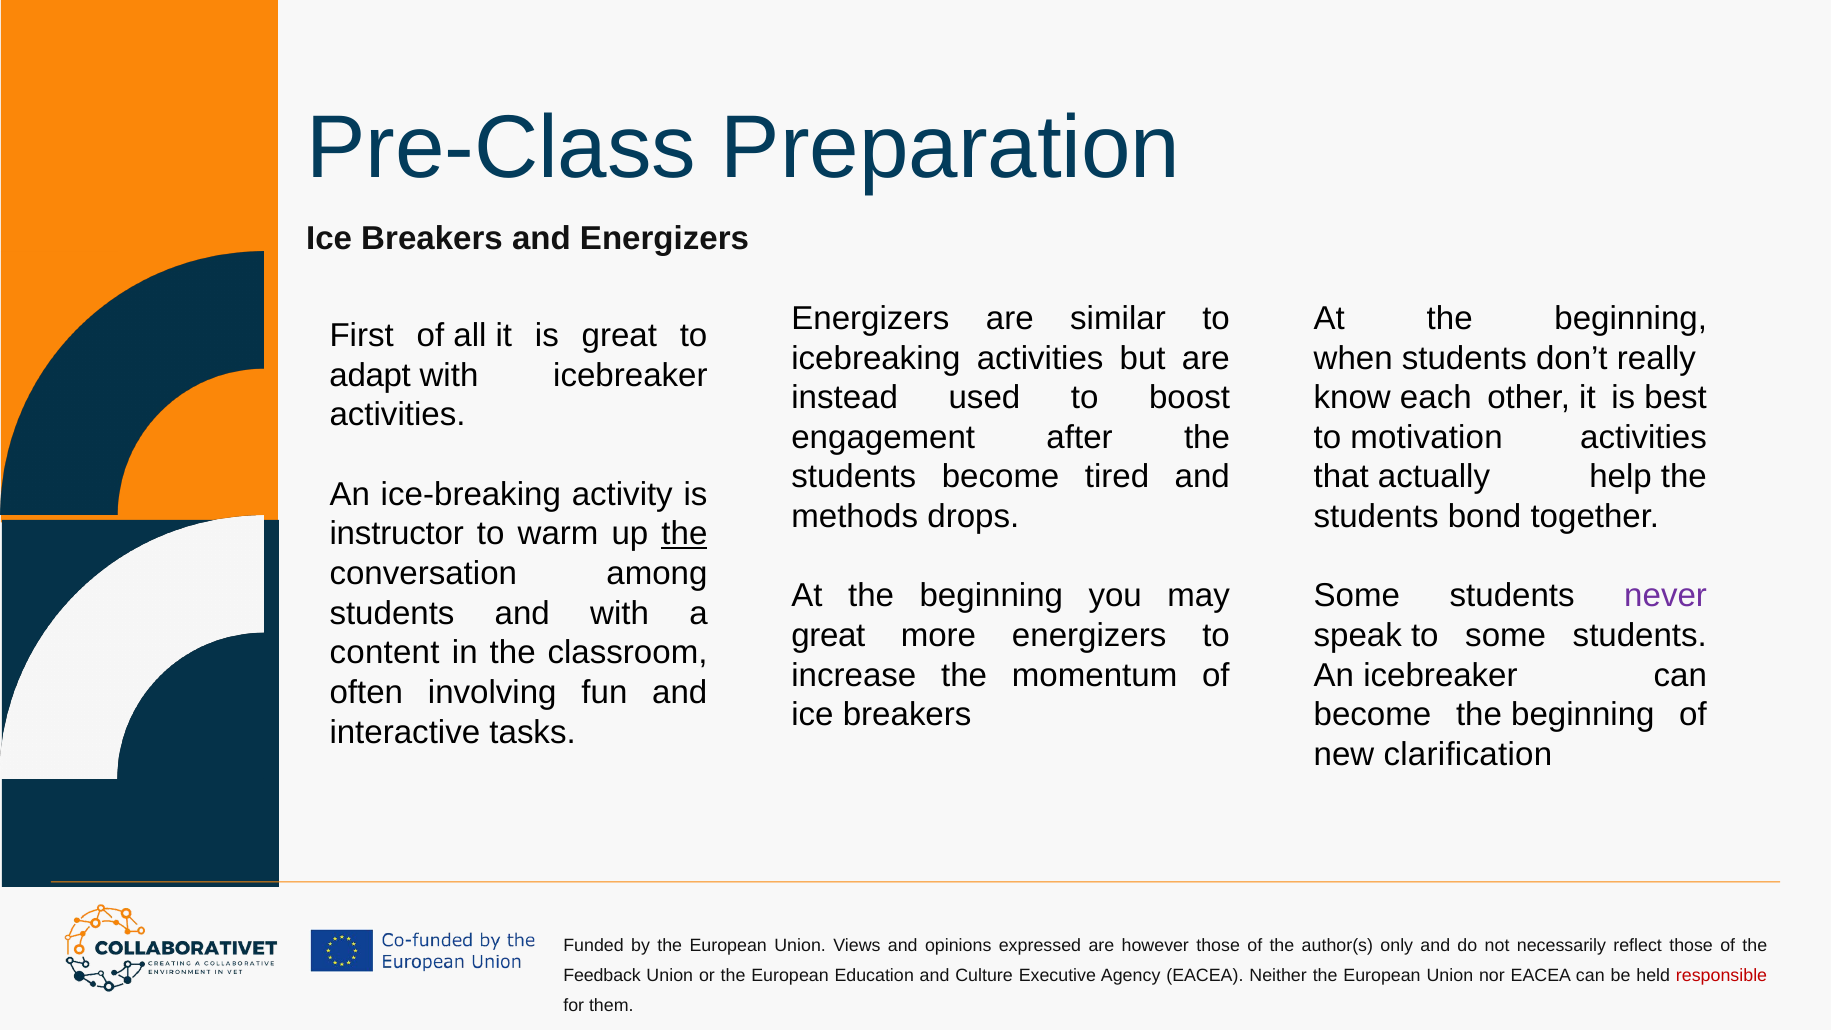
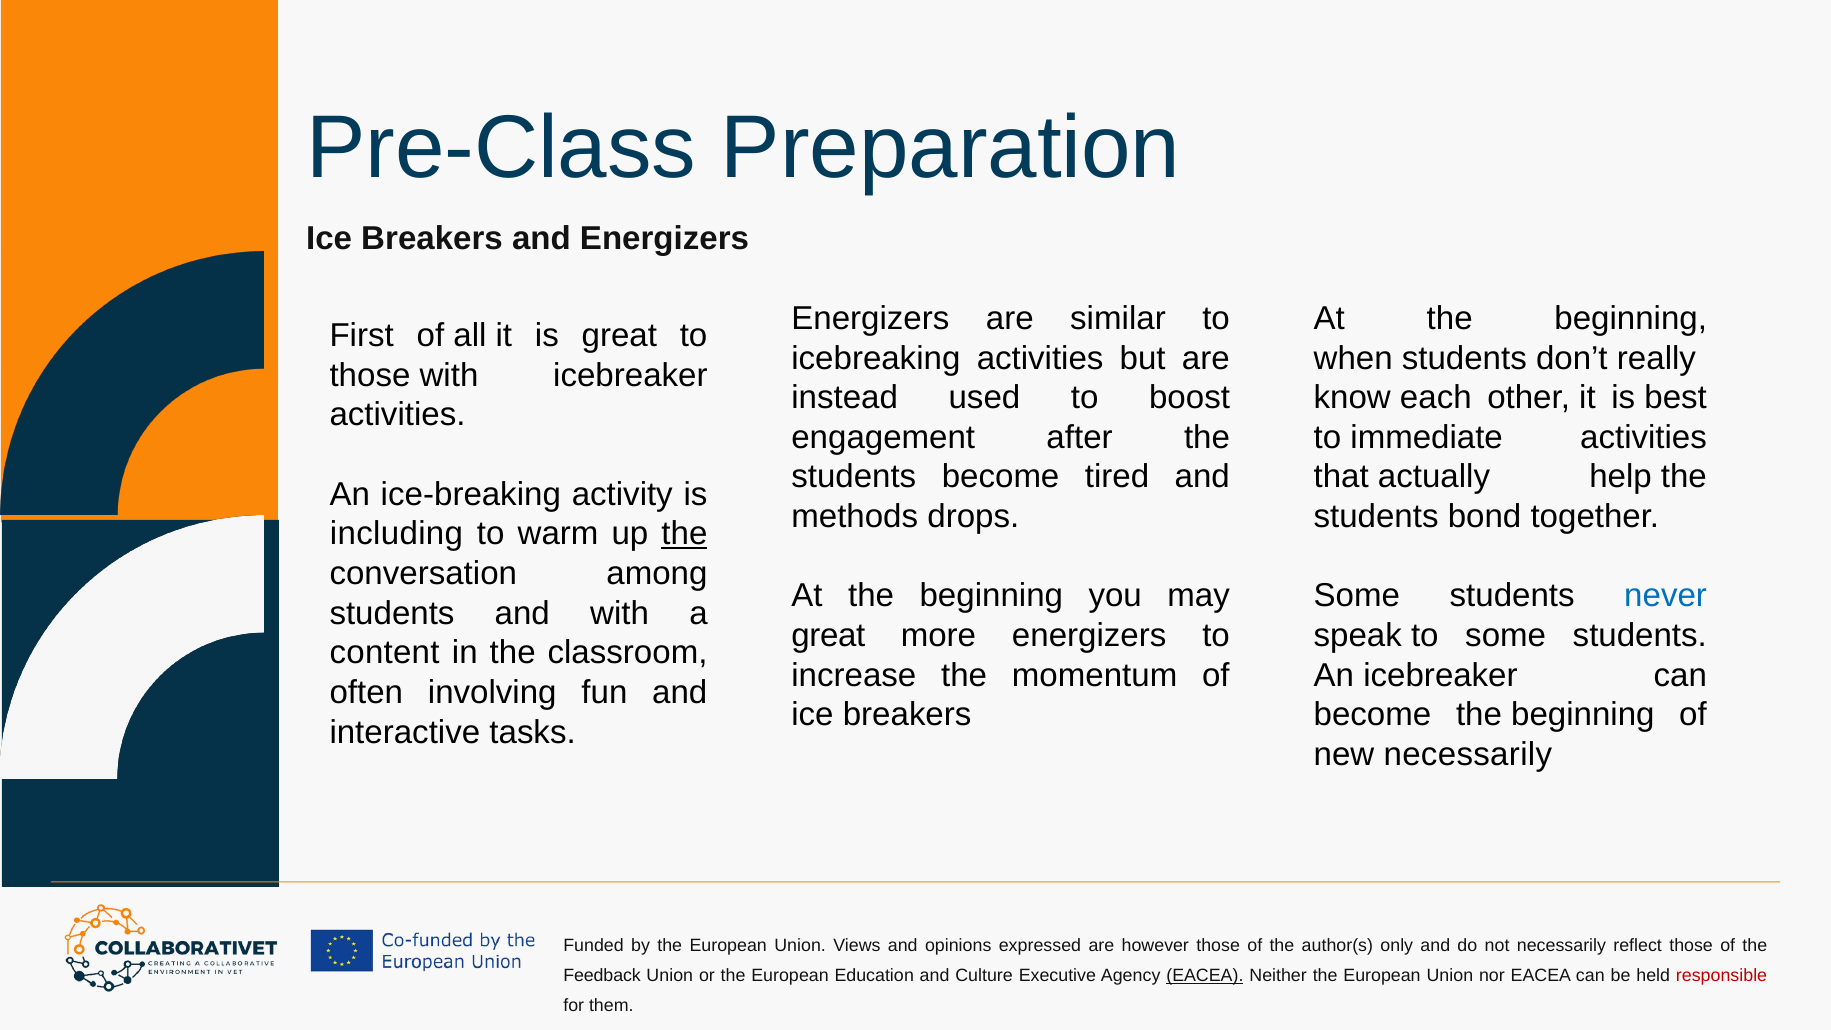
adapt: adapt -> those (370, 375)
motivation: motivation -> immediate (1427, 437)
instructor: instructor -> including (396, 534)
never colour: purple -> blue (1666, 596)
new clarification: clarification -> necessarily (1468, 755)
EACEA underline: none -> present (1205, 976)
